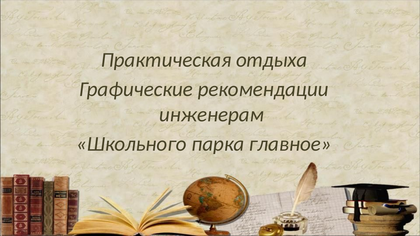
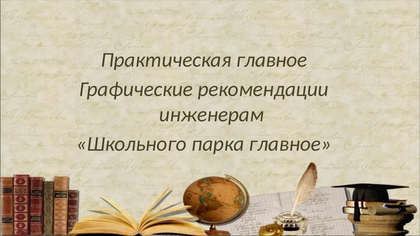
Практическая отдыха: отдыха -> главное (272, 60)
